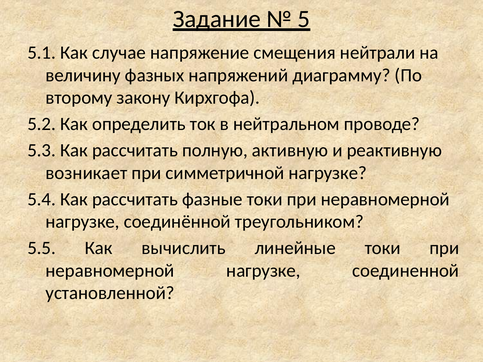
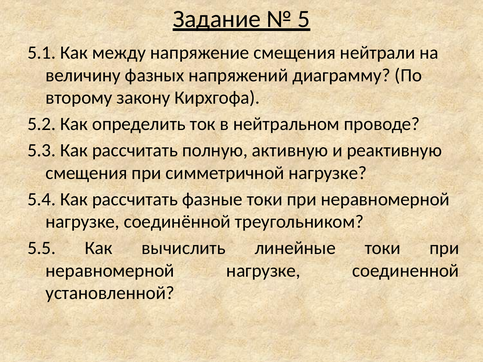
случае: случае -> между (119, 53)
возникает: возникает -> смещения (87, 173)
